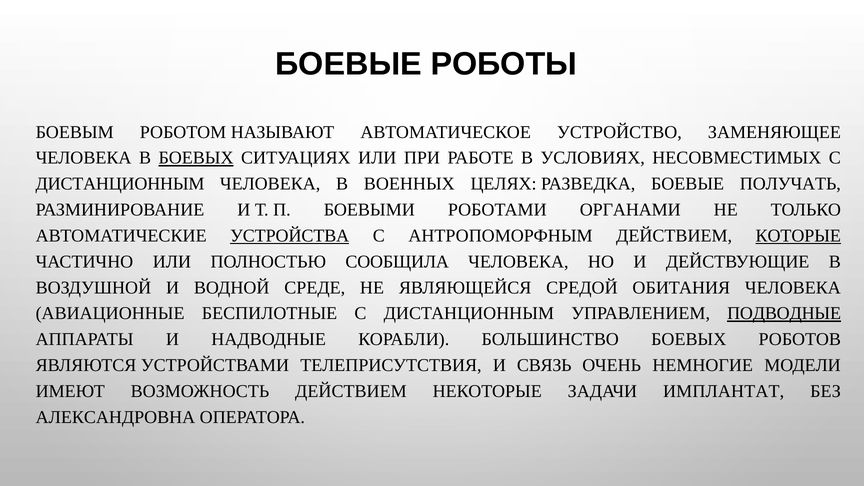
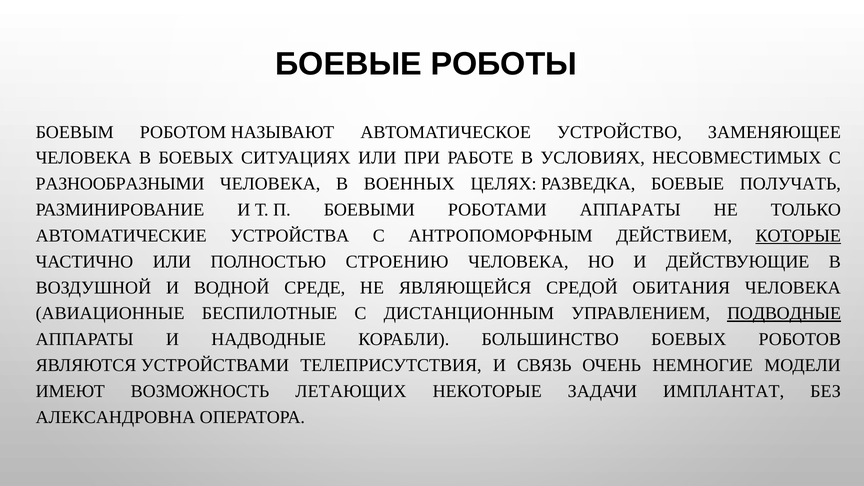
БОЕВЫХ underline: present -> none (196, 158)
ДИСТАНЦИОННЫМ: ДИСТАНЦИОННЫМ -> РАЗНООБРАЗНЫМИ (120, 184)
РОБОТАМИ ОРГАНАМИ: ОРГАНАМИ -> АППАРАТЫ (630, 210)
УСТРОЙСТВА underline: present -> none (290, 236)
СООБЩИЛА: СООБЩИЛА -> СТРОЕНИЮ (397, 262)
ВОЗМОЖНОСТЬ ДЕЙСТВИЕМ: ДЕЙСТВИЕМ -> ЛЕТАЮЩИХ (351, 391)
